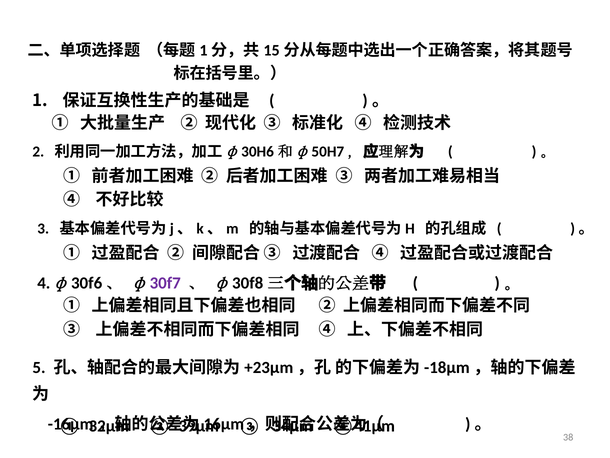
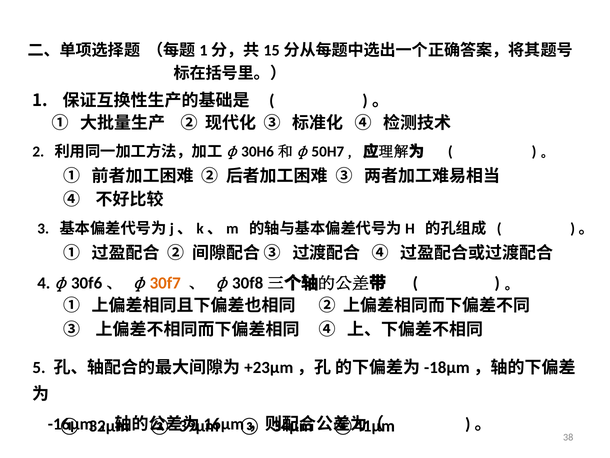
30f7 colour: purple -> orange (165, 283)
